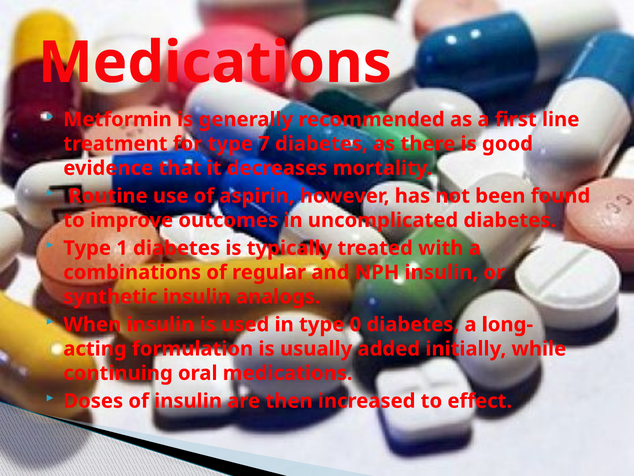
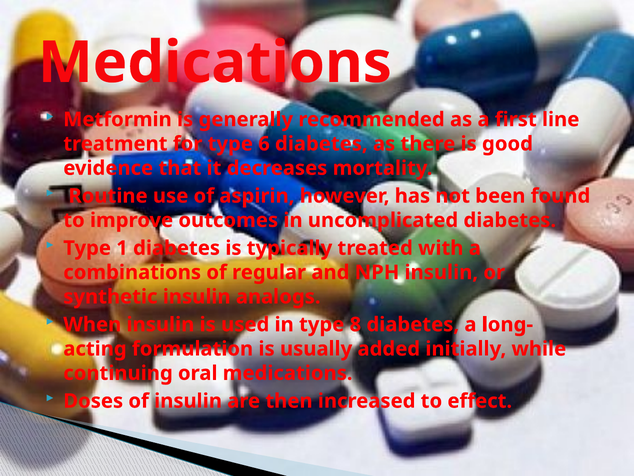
7: 7 -> 6 (264, 144)
0: 0 -> 8 (355, 324)
